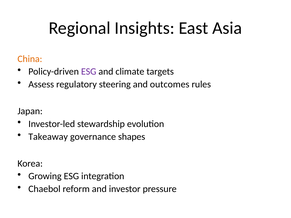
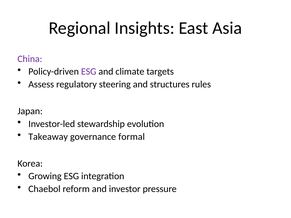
China colour: orange -> purple (30, 59)
outcomes: outcomes -> structures (170, 84)
shapes: shapes -> formal (132, 137)
